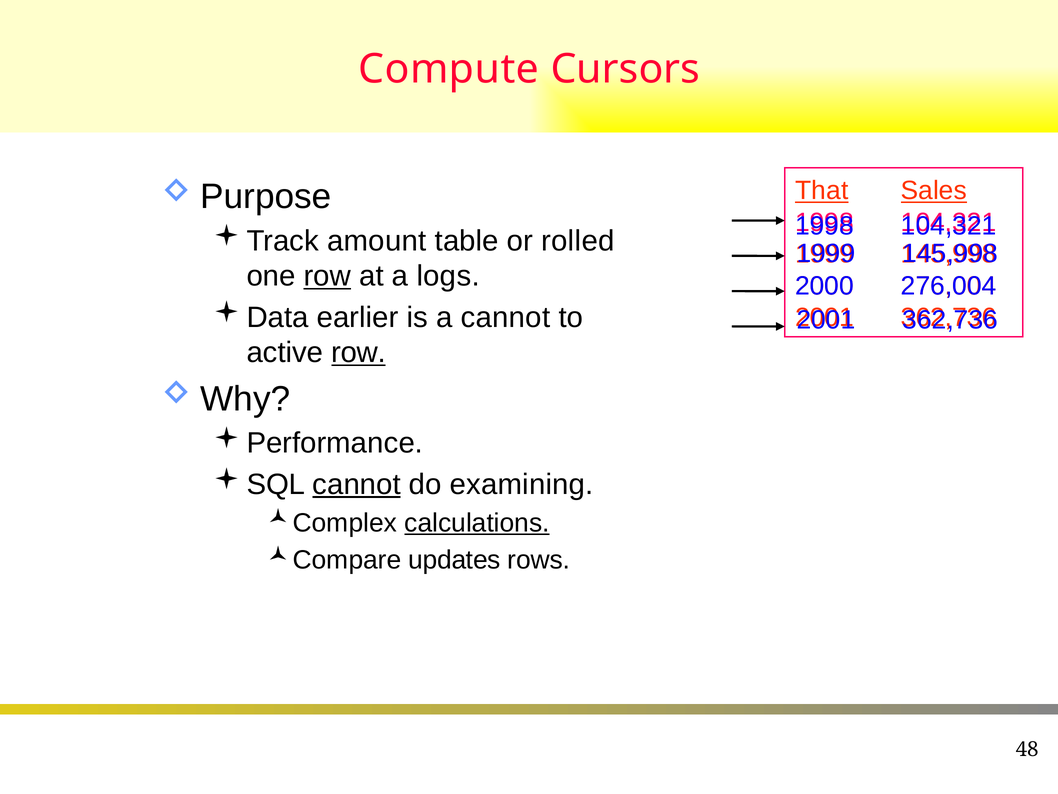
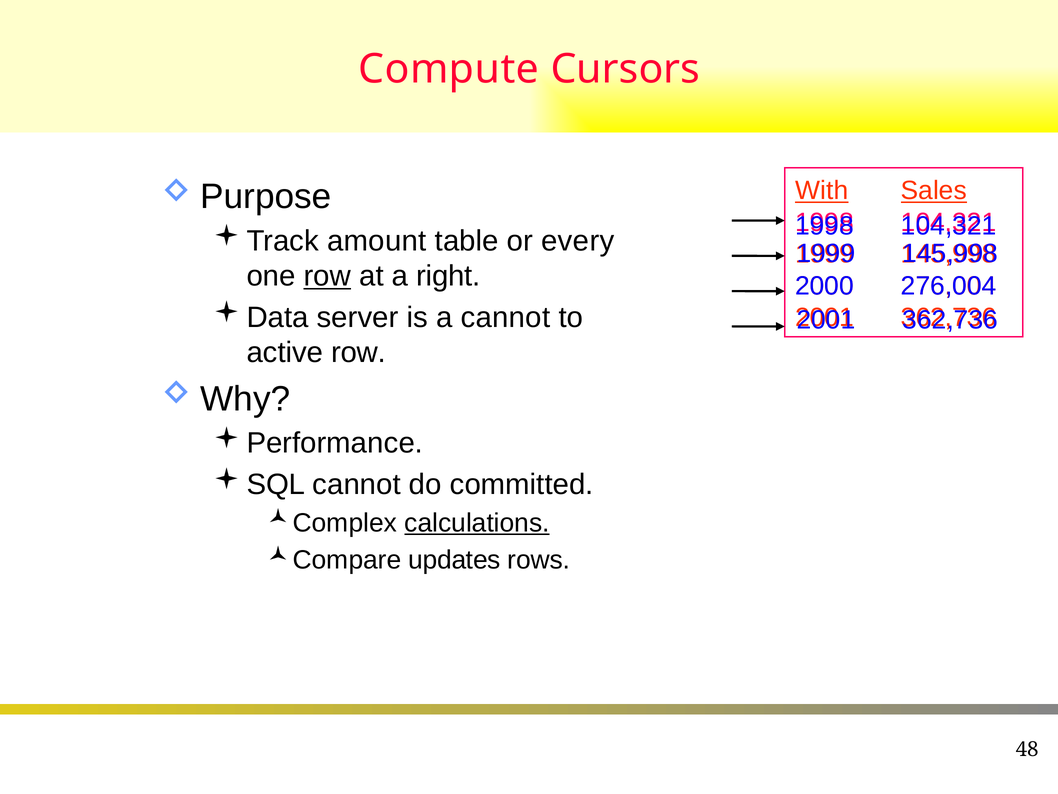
That: That -> With (822, 190)
rolled: rolled -> every (578, 241)
logs: logs -> right (448, 276)
earlier: earlier -> server (358, 317)
row underline: present -> none (359, 352)
cannot underline: present -> none (357, 484)
examining: examining -> committed (522, 484)
